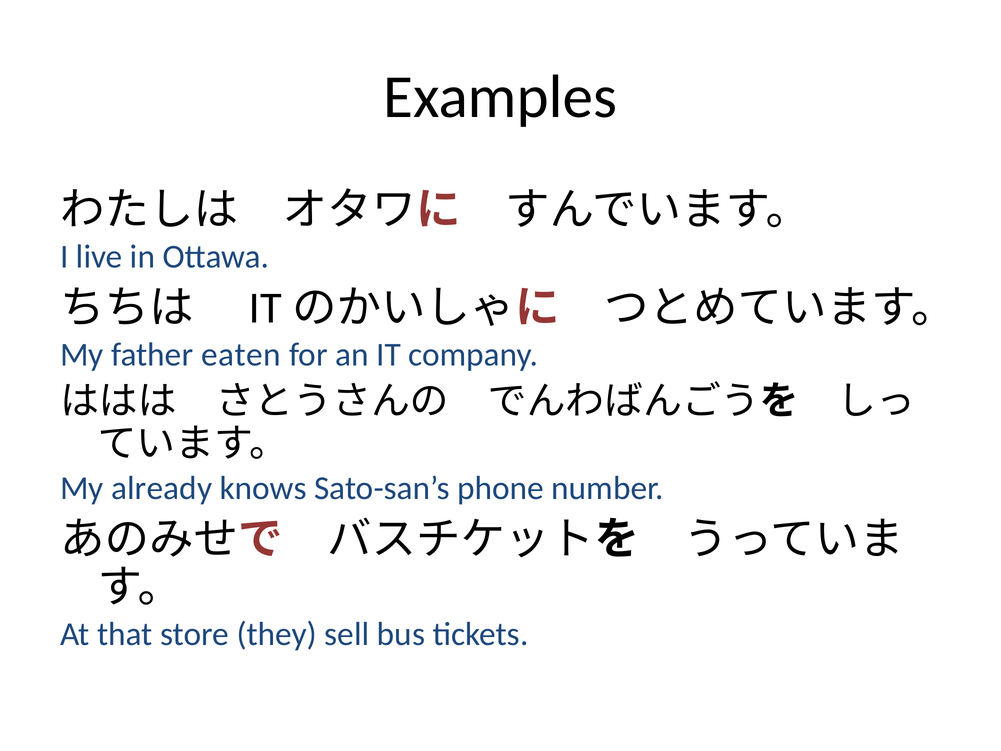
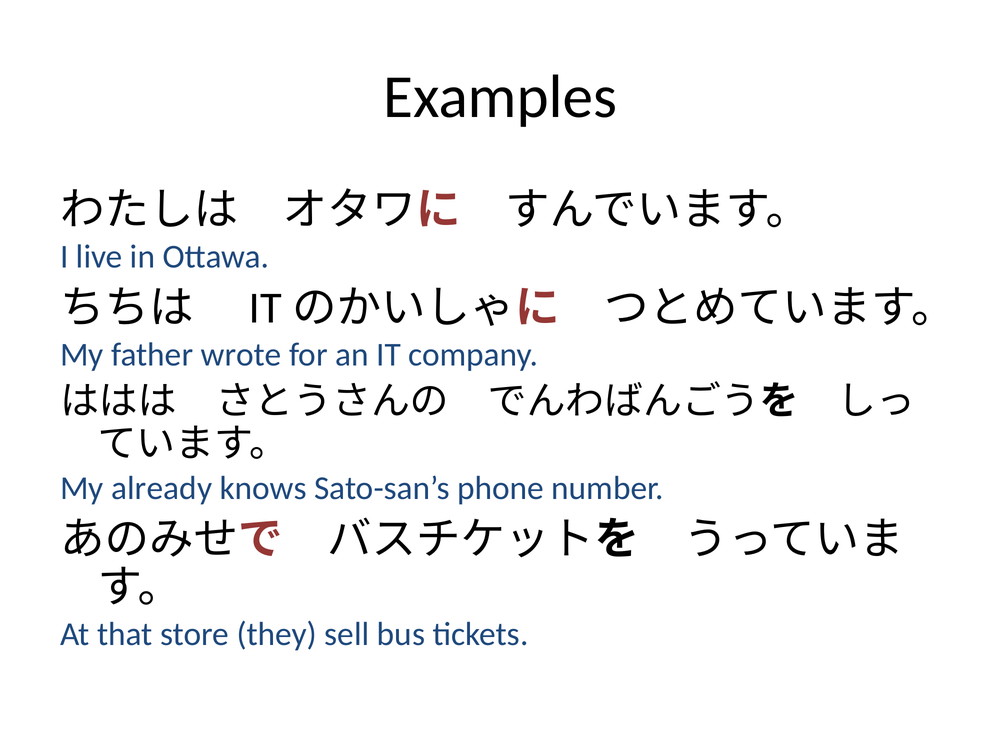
eaten: eaten -> wrote (241, 355)
